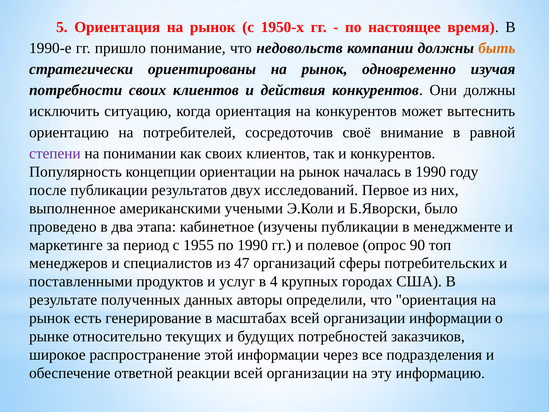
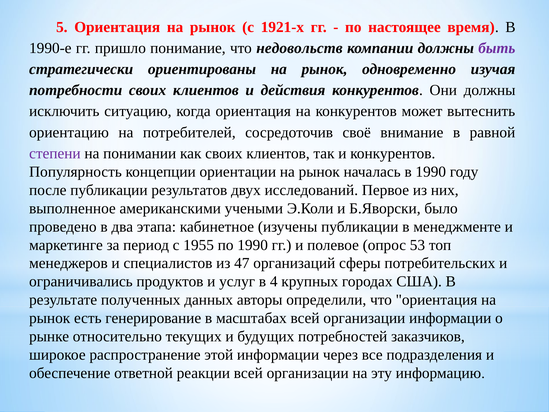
1950-х: 1950-х -> 1921-х (282, 27)
быть colour: orange -> purple (497, 48)
90: 90 -> 53 (417, 245)
поставленными: поставленными -> ограничивались (81, 281)
